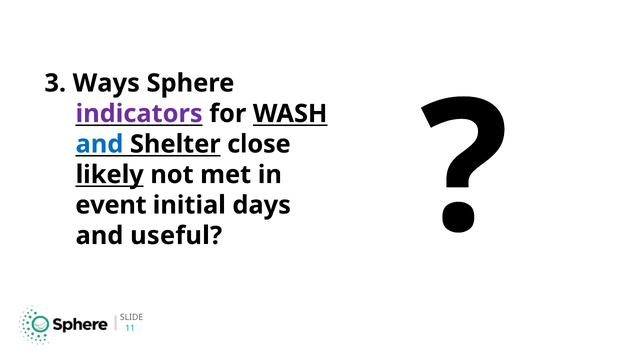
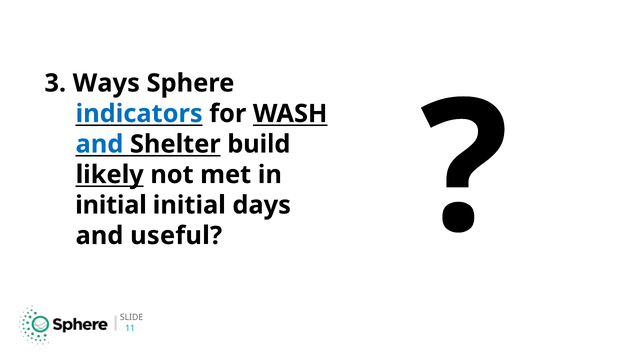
indicators colour: purple -> blue (139, 114)
close: close -> build (259, 144)
event: event -> initial (111, 205)
